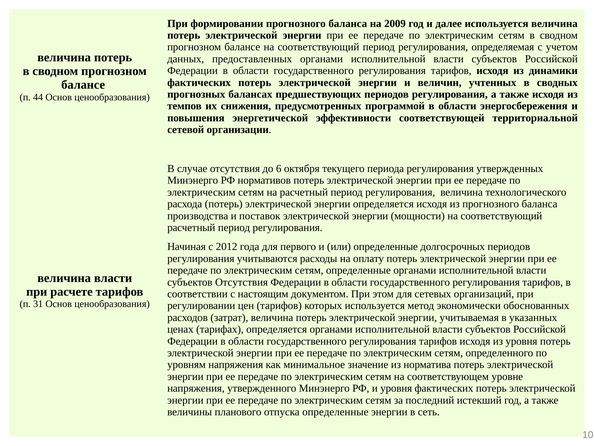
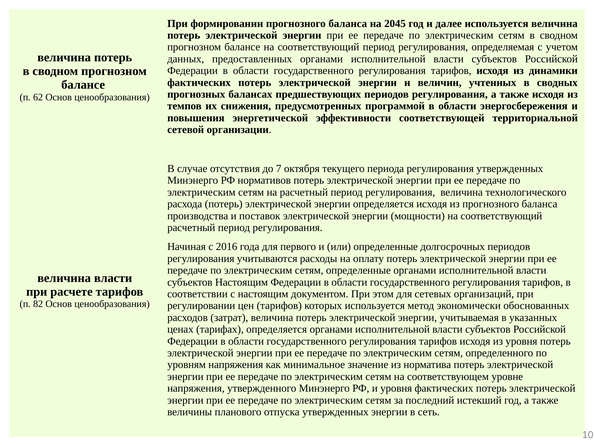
2009: 2009 -> 2045 (395, 23)
44: 44 -> 62 (38, 97)
6: 6 -> 7 (279, 168)
2012: 2012 -> 2016 (227, 246)
субъектов Отсутствия: Отсутствия -> Настоящим (242, 282)
31: 31 -> 82 (38, 304)
отпуска определенные: определенные -> утвержденных (335, 412)
